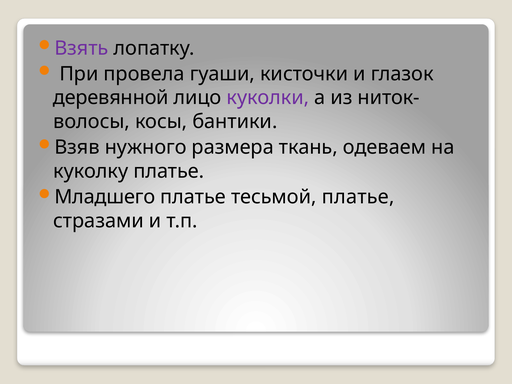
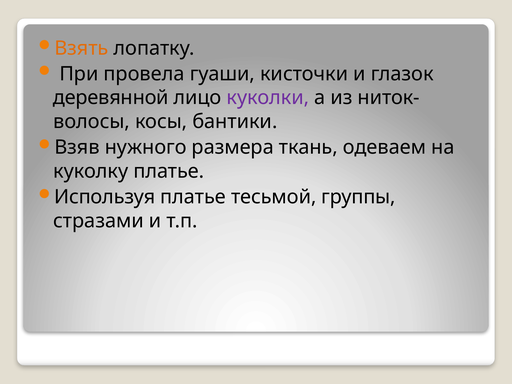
Взять colour: purple -> orange (81, 48)
Младшего: Младшего -> Используя (105, 197)
тесьмой платье: платье -> группы (358, 197)
